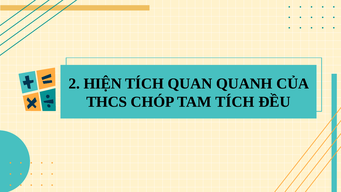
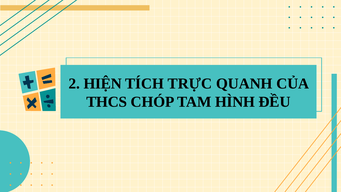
QUAN: QUAN -> TRỰC (190, 84)
TAM TÍCH: TÍCH -> HÌNH (235, 102)
